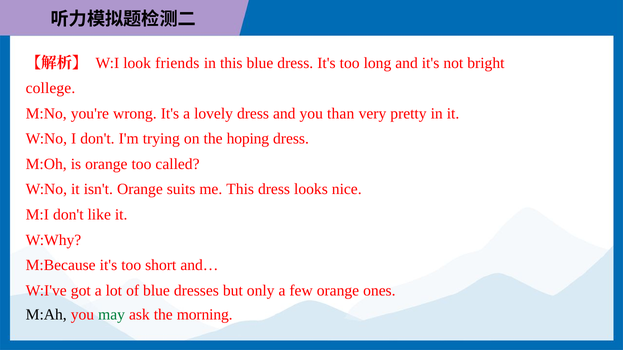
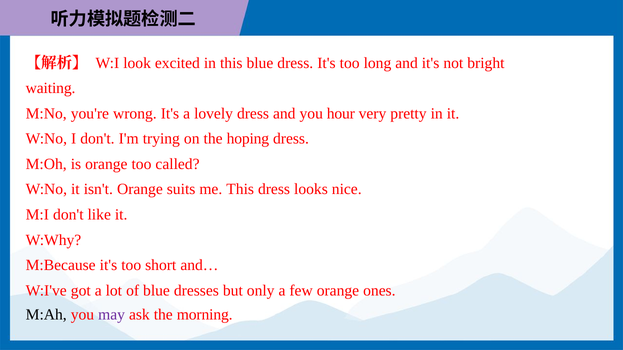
friends: friends -> excited (177, 63)
college: college -> waiting (51, 88)
than: than -> hour (341, 114)
may colour: green -> purple (112, 315)
